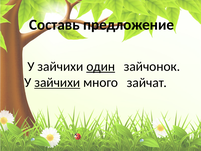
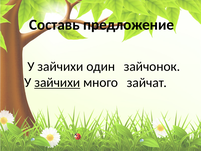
один underline: present -> none (101, 66)
